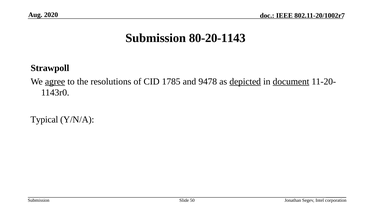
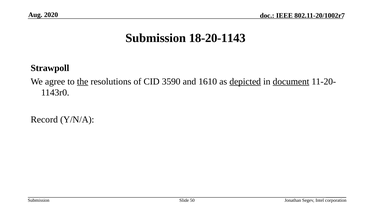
80-20-1143: 80-20-1143 -> 18-20-1143 (217, 38)
agree underline: present -> none (55, 81)
the underline: none -> present (83, 81)
1785: 1785 -> 3590 (171, 81)
9478: 9478 -> 1610 (208, 81)
Typical: Typical -> Record (44, 119)
